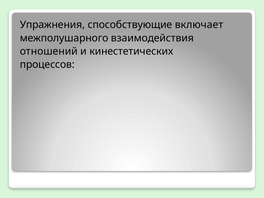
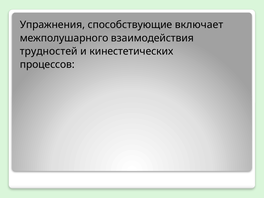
отношений: отношений -> трудностей (49, 51)
